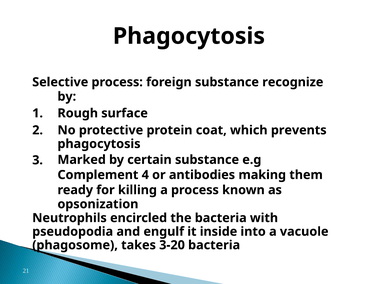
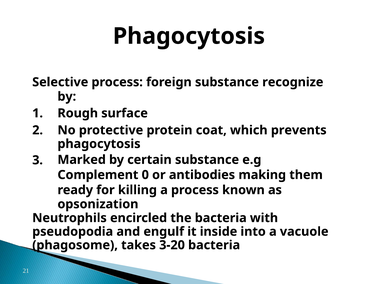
4: 4 -> 0 (145, 175)
